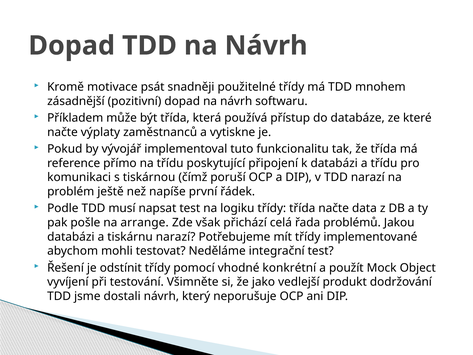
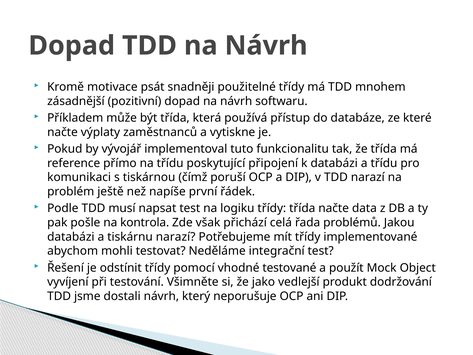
arrange: arrange -> kontrola (145, 222)
konkrétní: konkrétní -> testované (289, 268)
